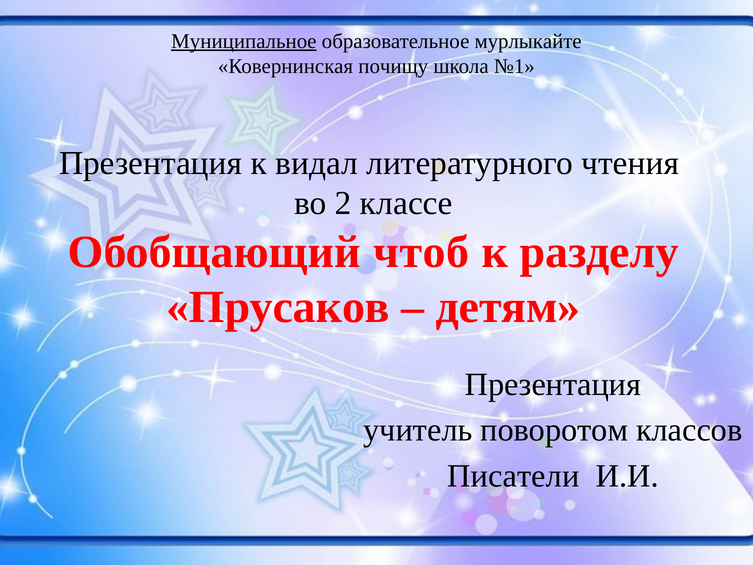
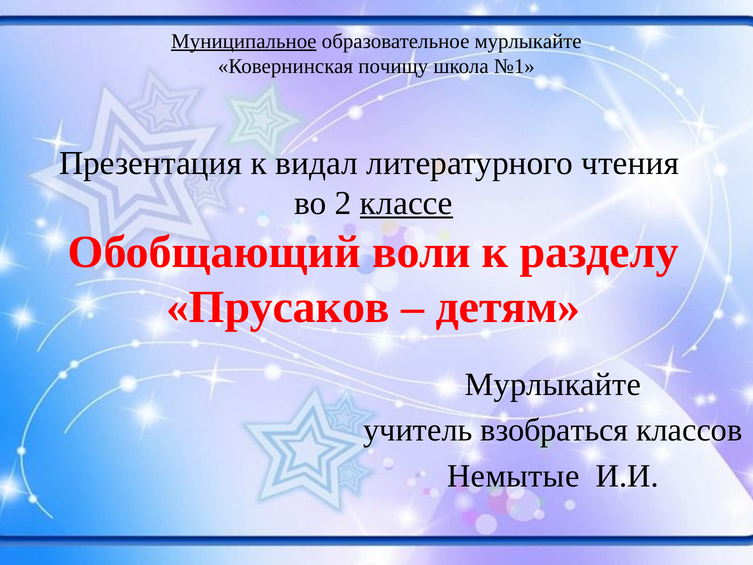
классе underline: none -> present (406, 203)
чтоб: чтоб -> воли (422, 252)
Презентация: Презентация -> Мурлыкайте (553, 384)
поворотом: поворотом -> взобраться (554, 430)
Писатели: Писатели -> Немытые (513, 476)
